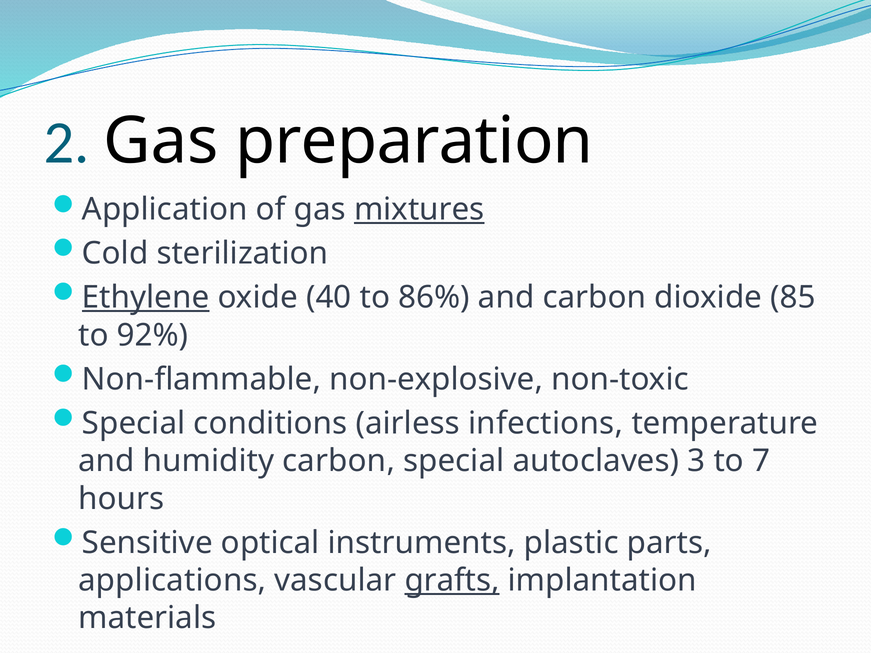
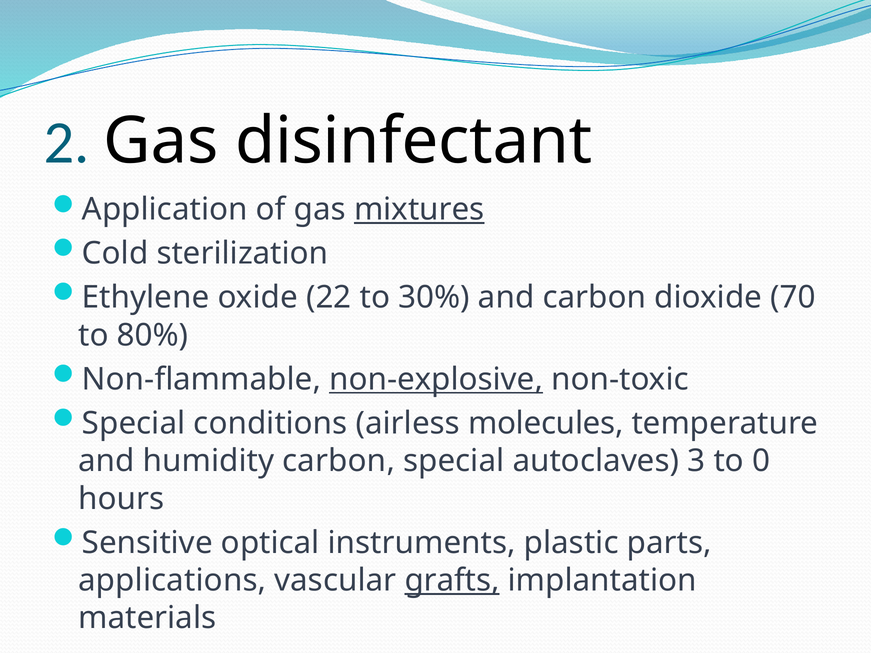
preparation: preparation -> disinfectant (414, 141)
Ethylene underline: present -> none (146, 298)
40: 40 -> 22 (329, 298)
86%: 86% -> 30% (434, 298)
85: 85 -> 70 (793, 298)
92%: 92% -> 80% (153, 335)
non-explosive underline: none -> present (436, 379)
infections: infections -> molecules (546, 423)
7: 7 -> 0 (761, 461)
